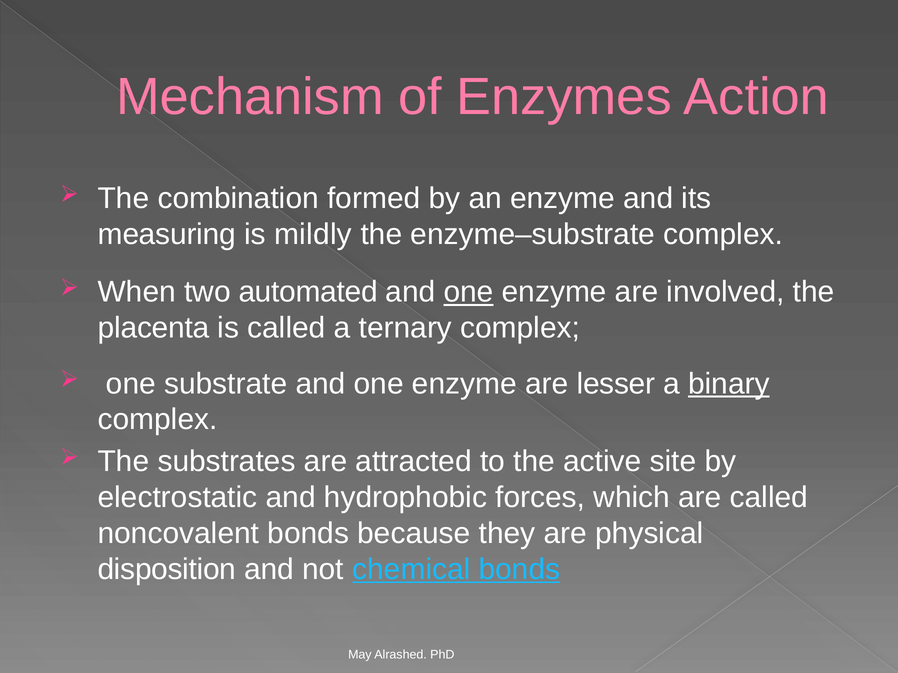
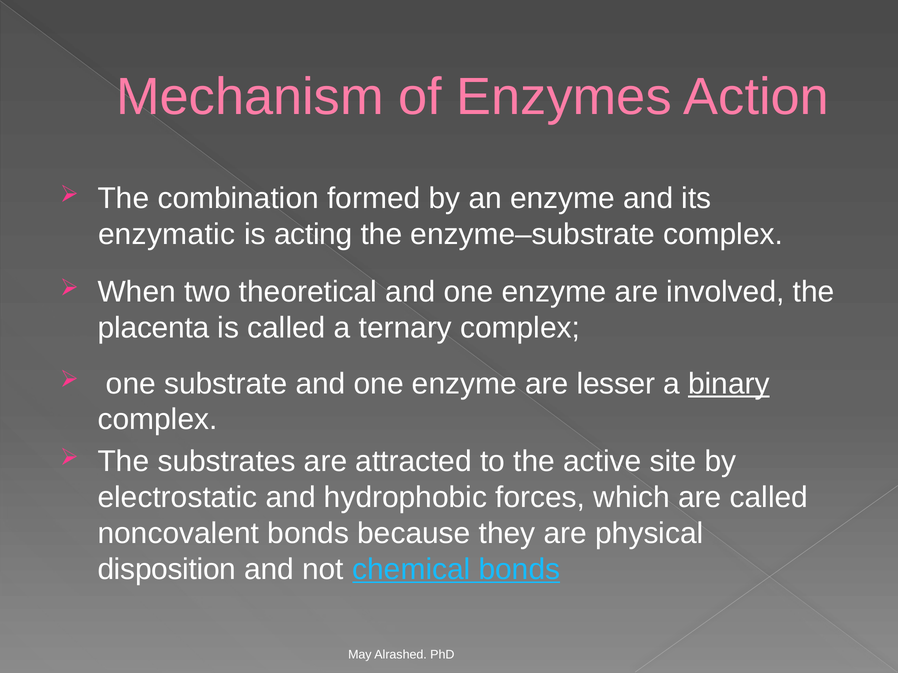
measuring: measuring -> enzymatic (167, 235)
mildly: mildly -> acting (313, 235)
automated: automated -> theoretical (308, 292)
one underline: present -> none (469, 292)
